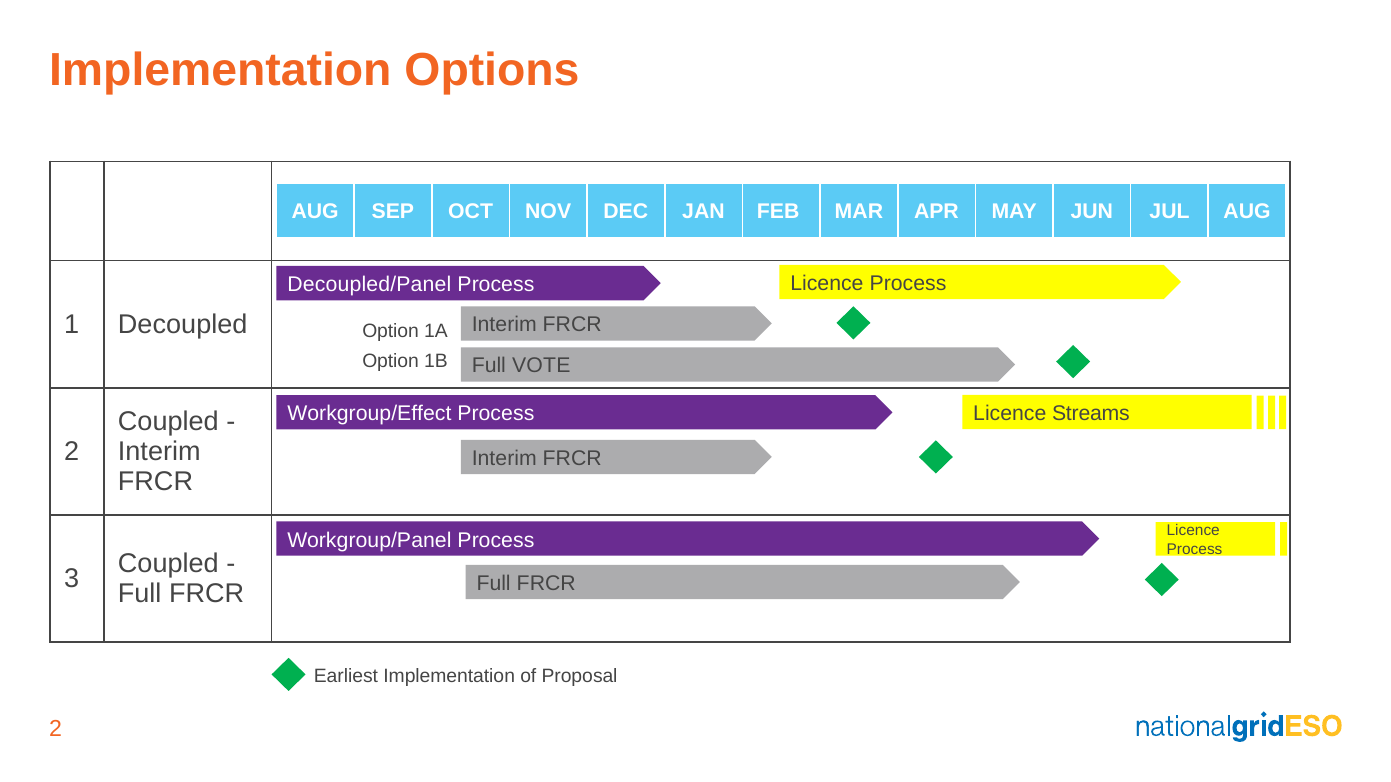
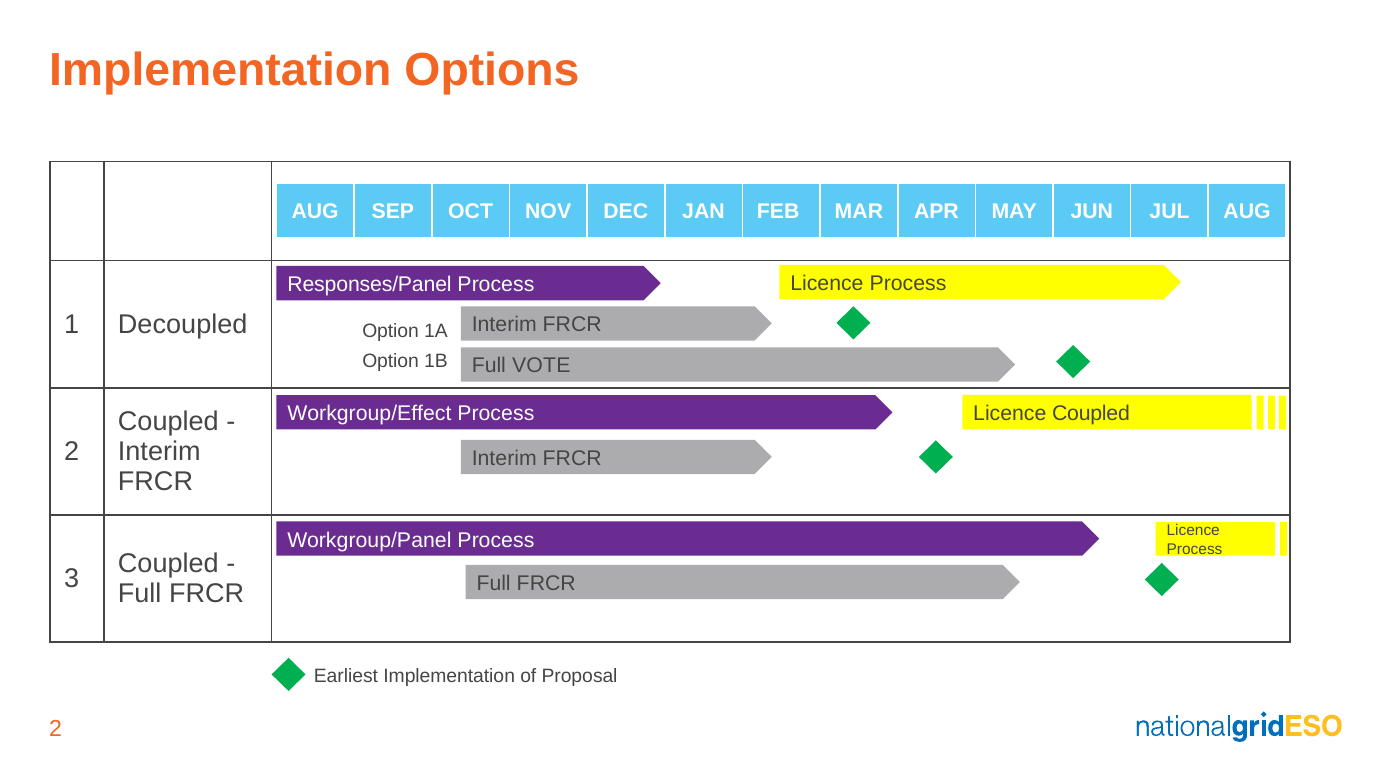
Decoupled/Panel: Decoupled/Panel -> Responses/Panel (370, 285)
Licence Streams: Streams -> Coupled (1091, 414)
